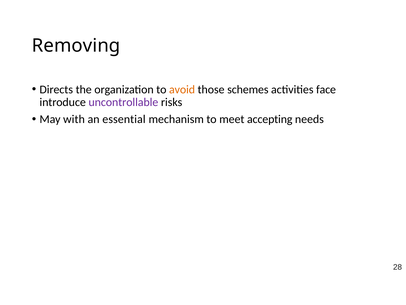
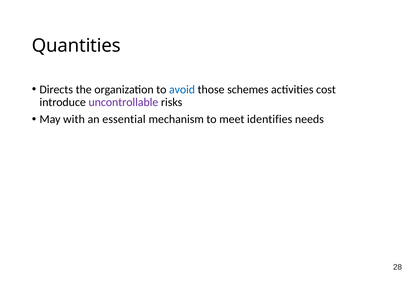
Removing: Removing -> Quantities (76, 46)
avoid colour: orange -> blue (182, 89)
face: face -> cost (326, 89)
accepting: accepting -> identifies (270, 119)
